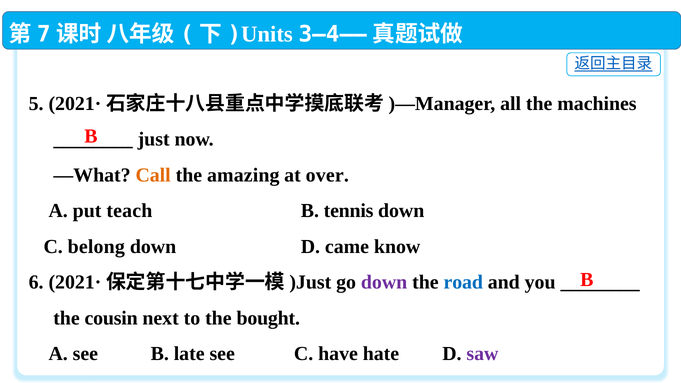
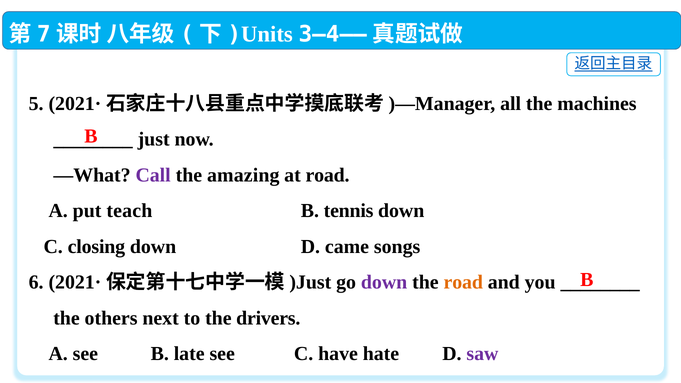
Call colour: orange -> purple (153, 175)
at over: over -> road (328, 175)
belong: belong -> closing (96, 247)
know: know -> songs (397, 247)
road colour: blue -> orange (463, 282)
cousin: cousin -> others (111, 318)
bought: bought -> drivers (268, 318)
